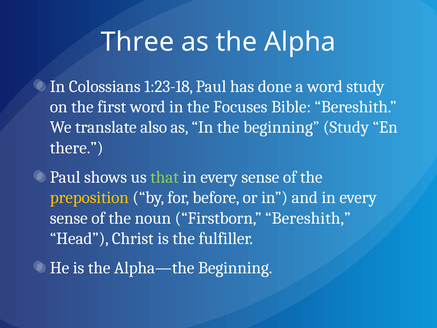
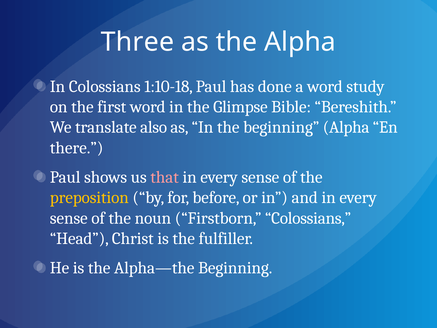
1:23-18: 1:23-18 -> 1:10-18 (169, 86)
Focuses: Focuses -> Glimpse (240, 107)
beginning Study: Study -> Alpha (346, 127)
that colour: light green -> pink (165, 177)
Firstborn Bereshith: Bereshith -> Colossians (308, 218)
